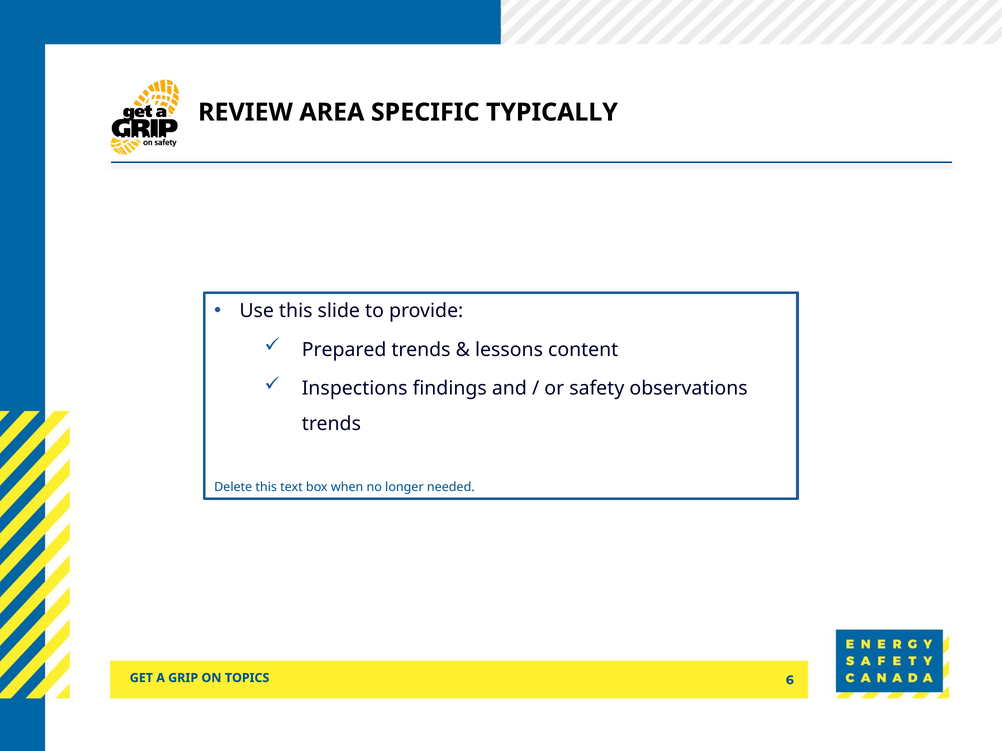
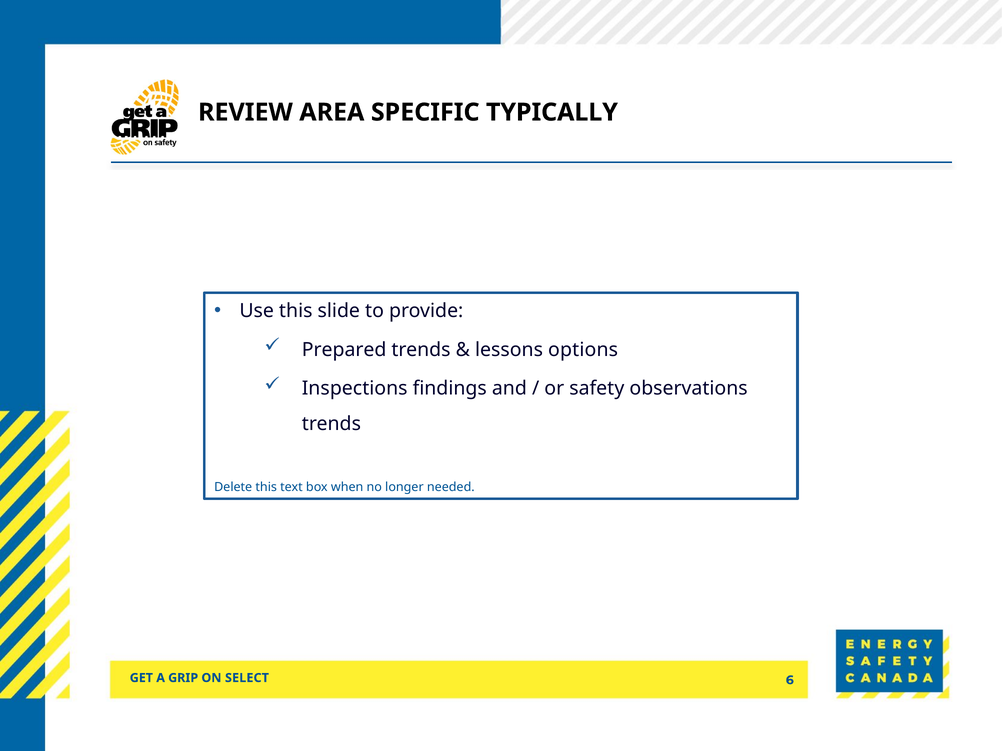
content: content -> options (583, 350)
TOPICS: TOPICS -> SELECT (247, 678)
